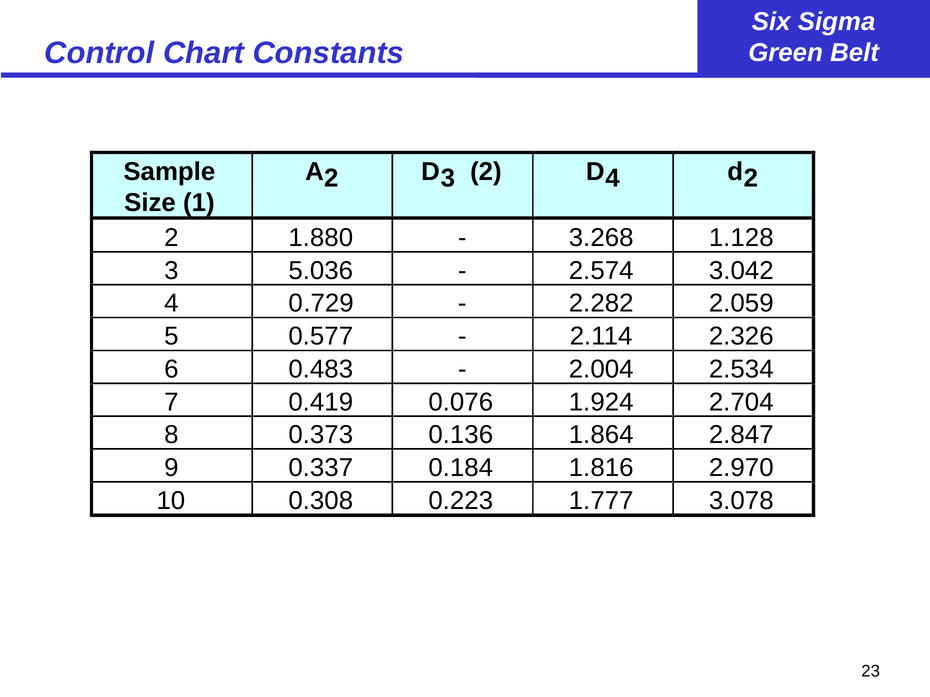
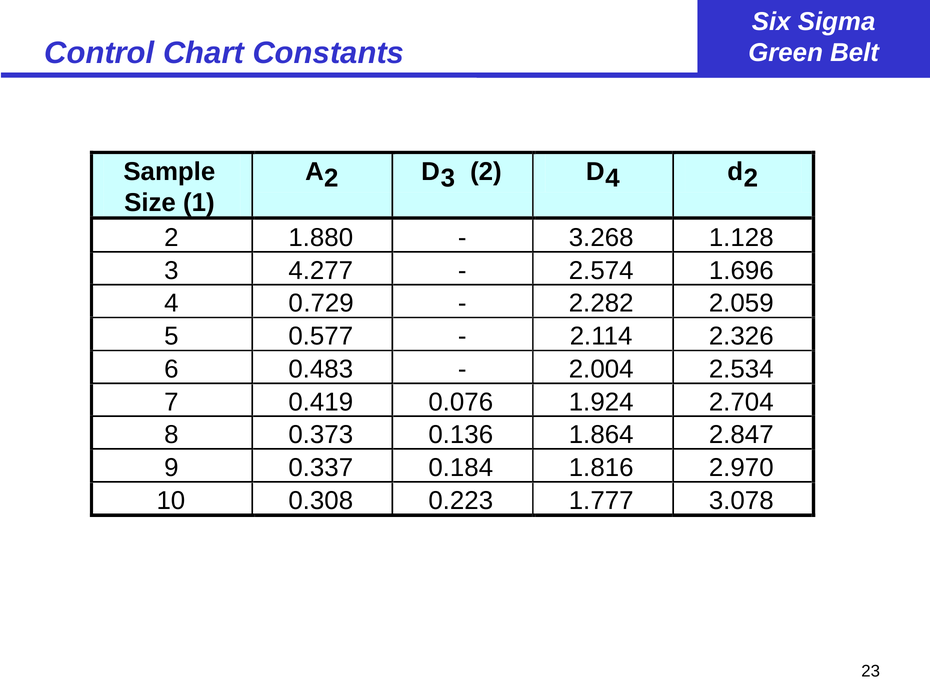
5.036: 5.036 -> 4.277 (321, 271)
3.042: 3.042 -> 1.696 (741, 271)
